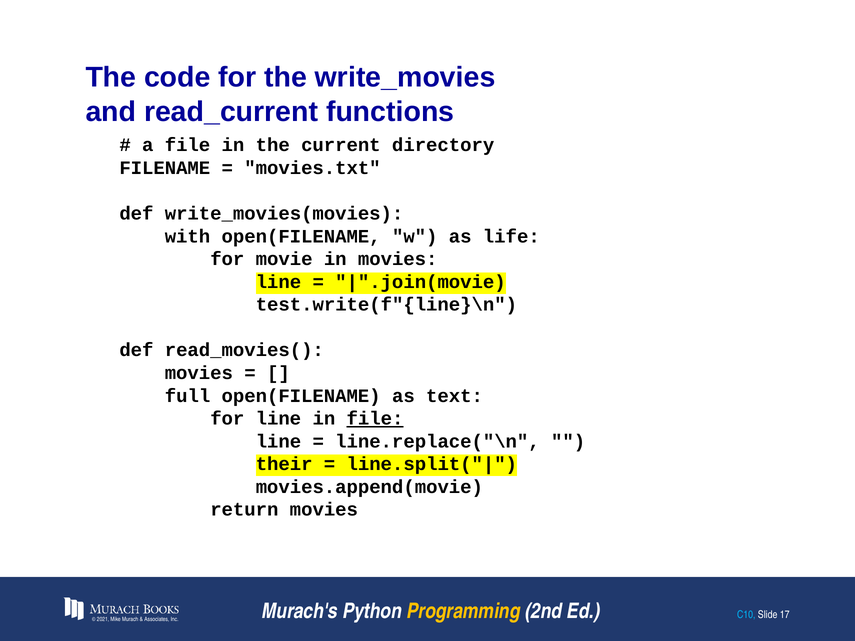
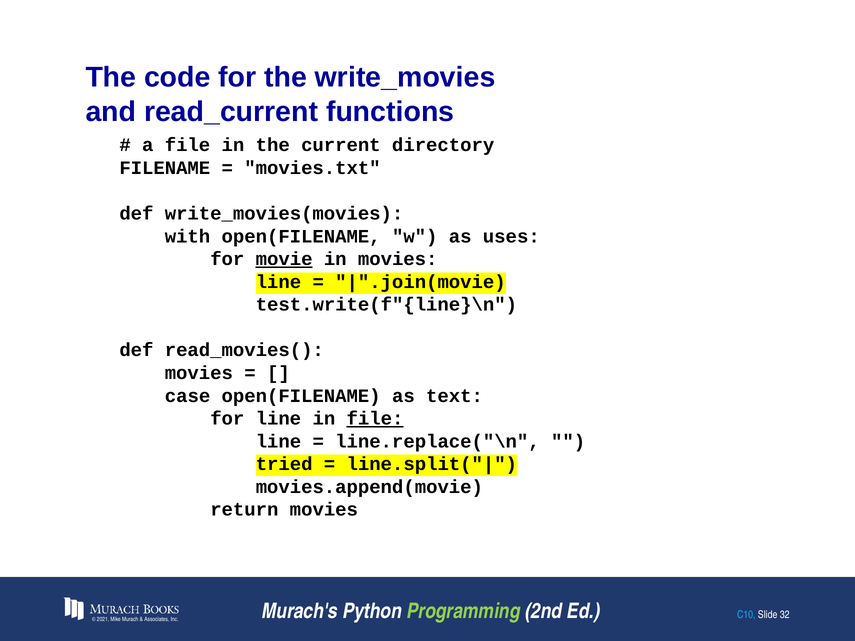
life: life -> uses (511, 236)
movie underline: none -> present (284, 259)
full: full -> case (188, 396)
their: their -> tried (284, 464)
Programming colour: yellow -> light green (463, 611)
17: 17 -> 32 (785, 615)
